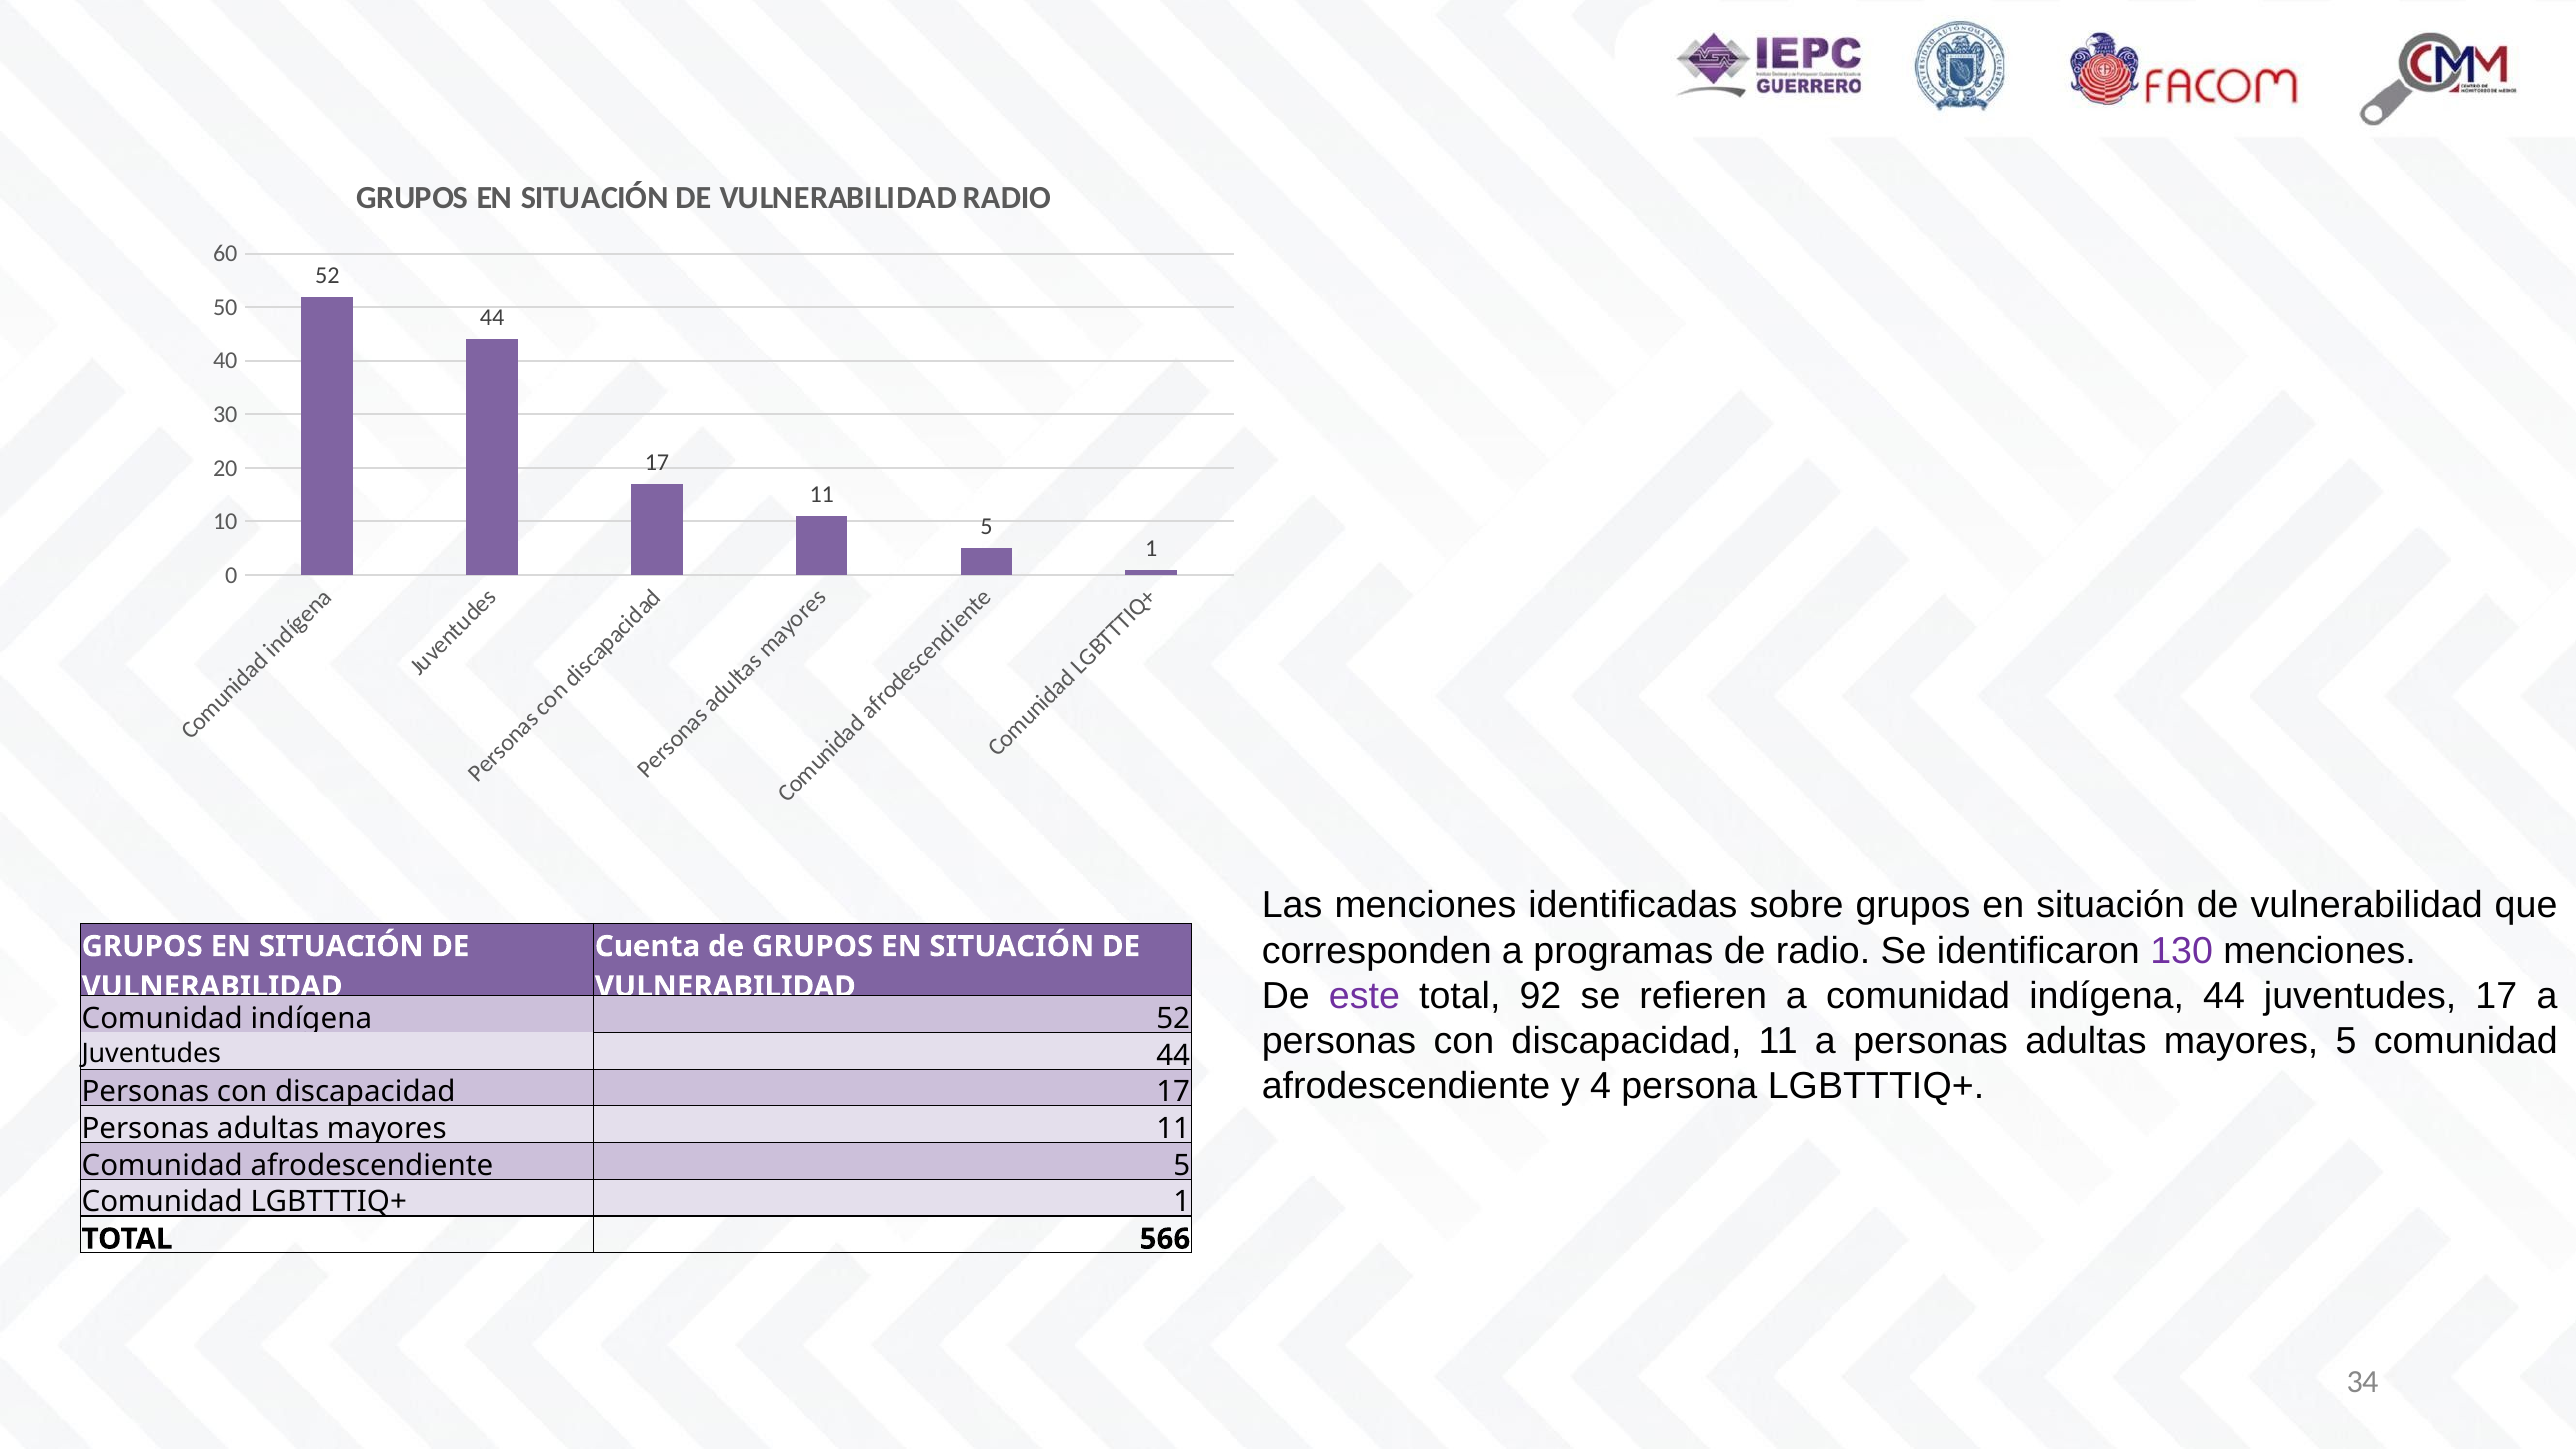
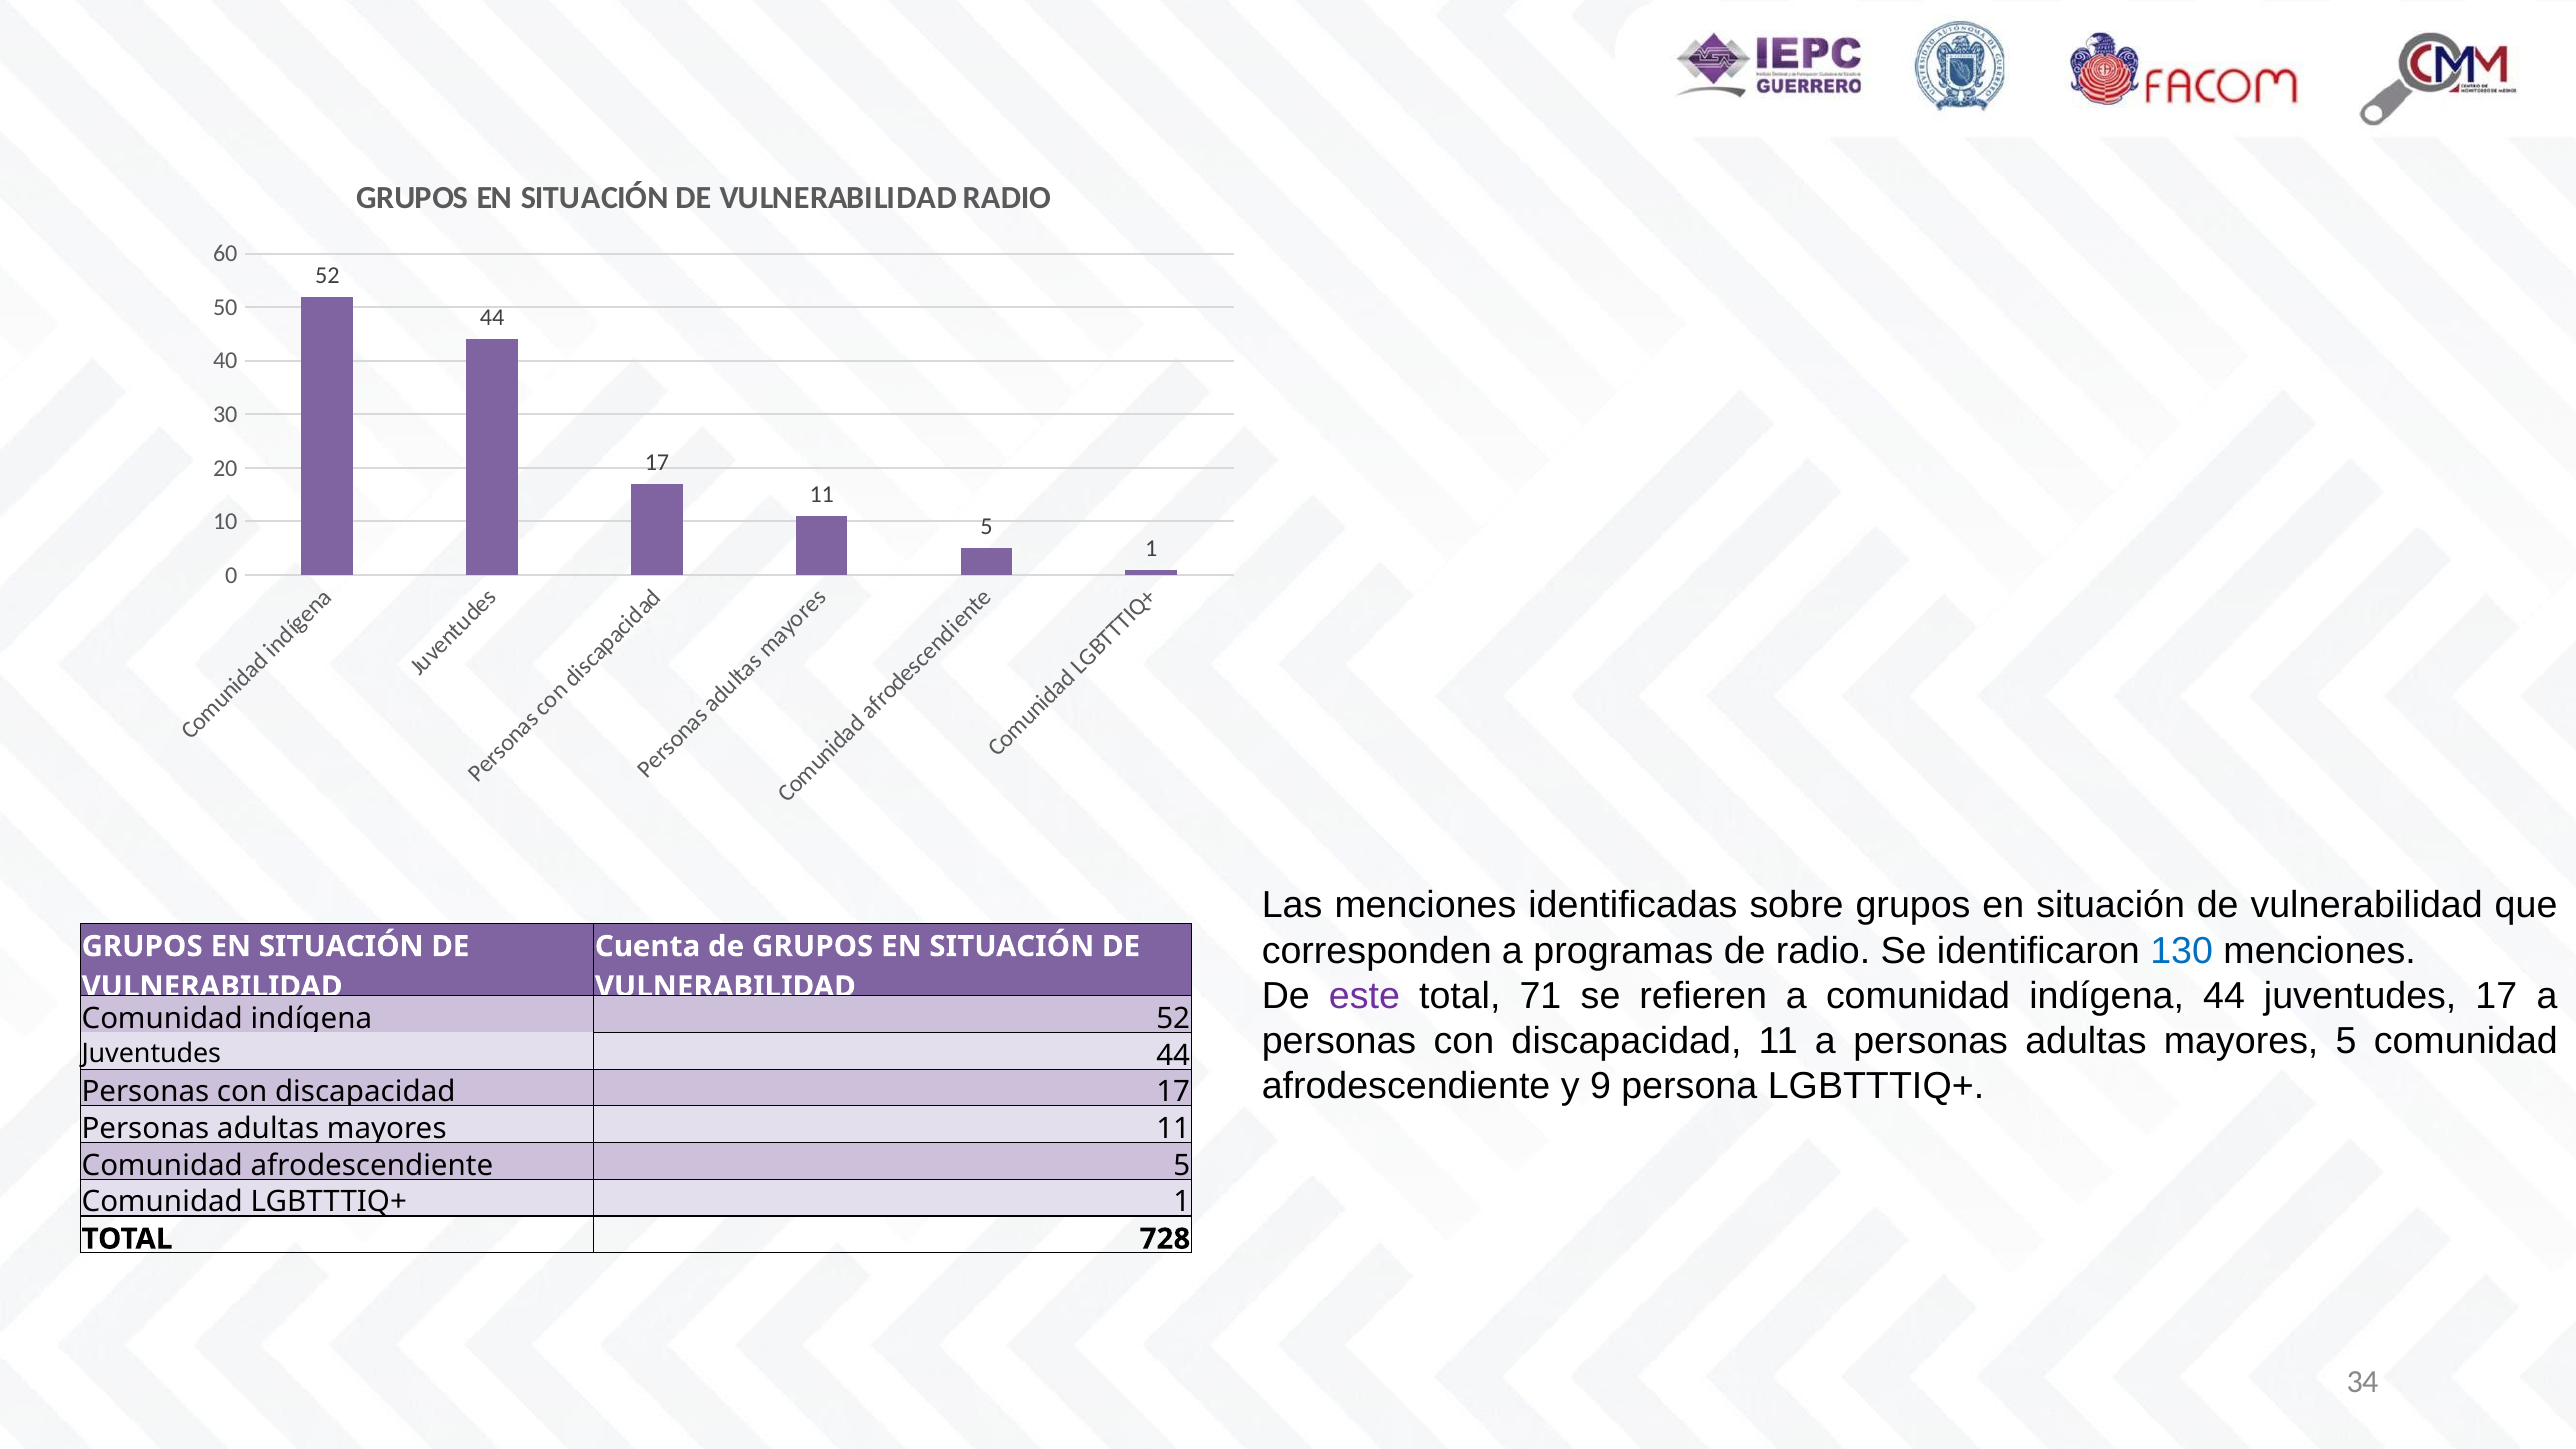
130 colour: purple -> blue (2182, 951)
92: 92 -> 71 (1540, 996)
4: 4 -> 9 (1600, 1086)
566: 566 -> 728 (1165, 1239)
